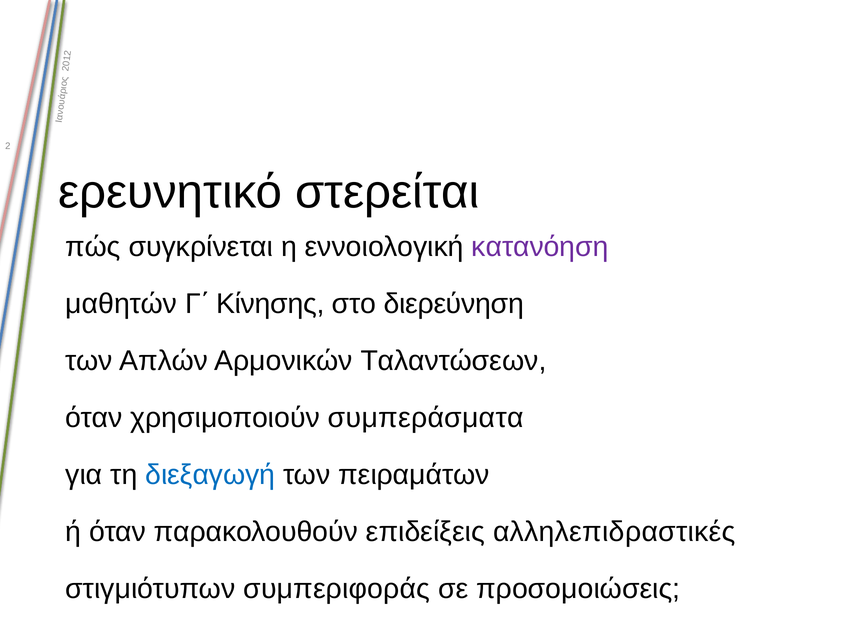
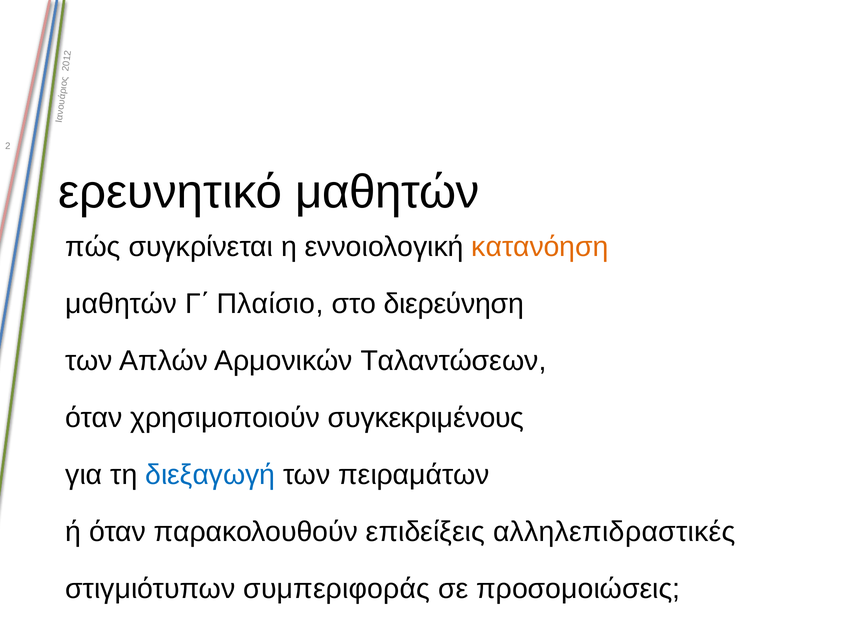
στερείται: στερείται -> μαθητών (387, 192)
κατανόηση colour: purple -> orange (540, 247)
Κίνησης: Κίνησης -> Πλαίσιο (270, 304)
συμπεράσματα: συμπεράσματα -> συγκεκριμένους (426, 418)
